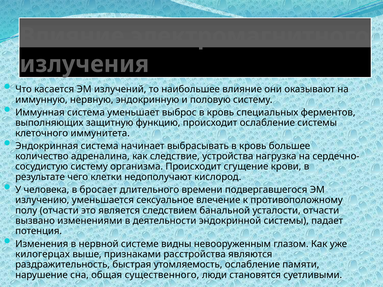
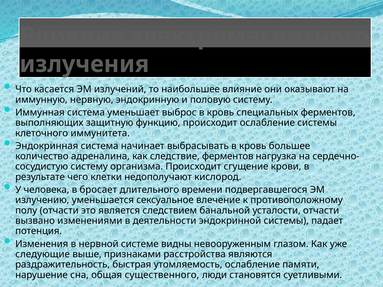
следствие устройства: устройства -> ферментов (228, 156)
килогерцах: килогерцах -> следующие (43, 254)
